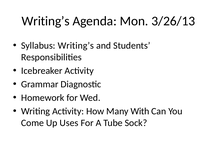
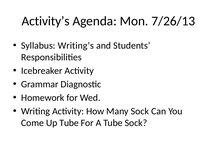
Writing’s: Writing’s -> Activity’s (46, 21)
3/26/13: 3/26/13 -> 7/26/13 (173, 21)
Many With: With -> Sock (140, 111)
Up Uses: Uses -> Tube (69, 123)
